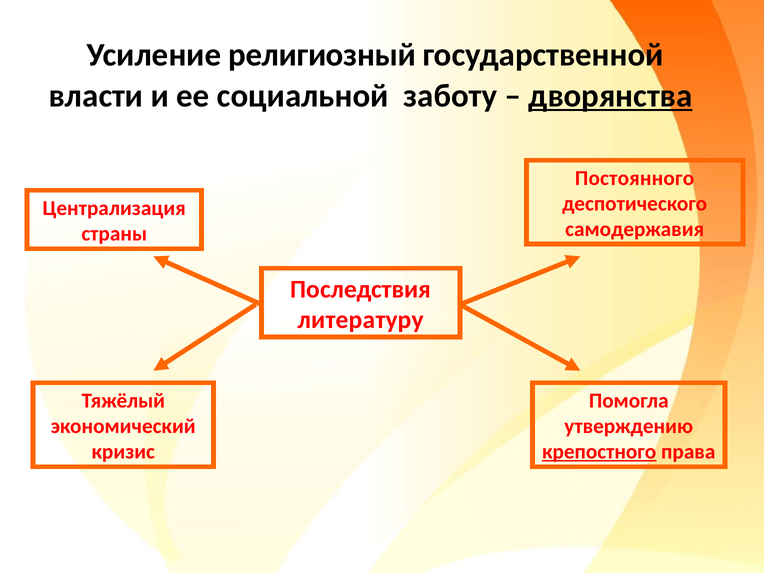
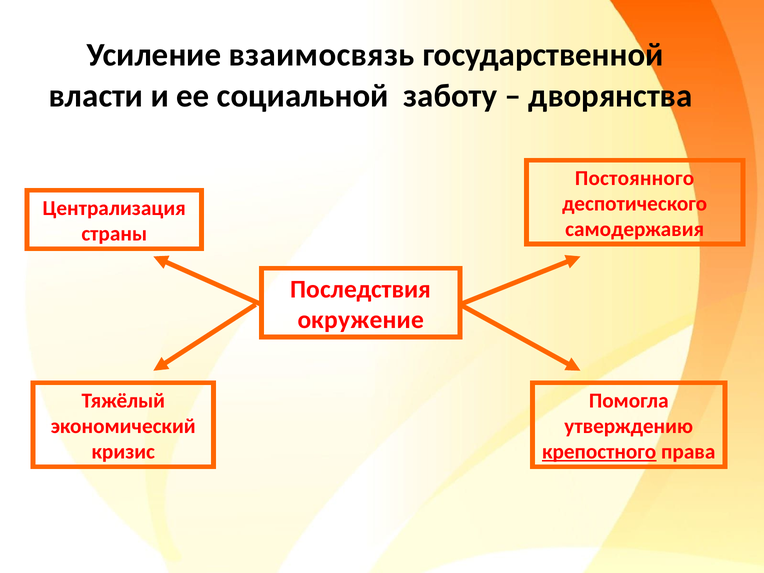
религиозный: религиозный -> взаимосвязь (322, 55)
дворянства underline: present -> none (610, 96)
литературу: литературу -> окружение (361, 320)
